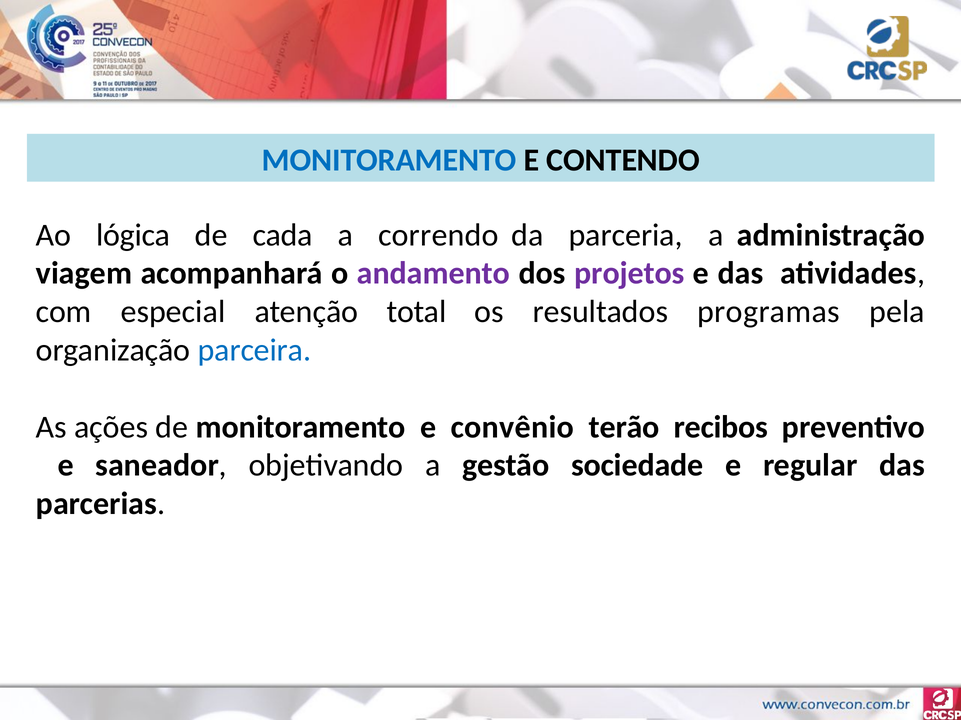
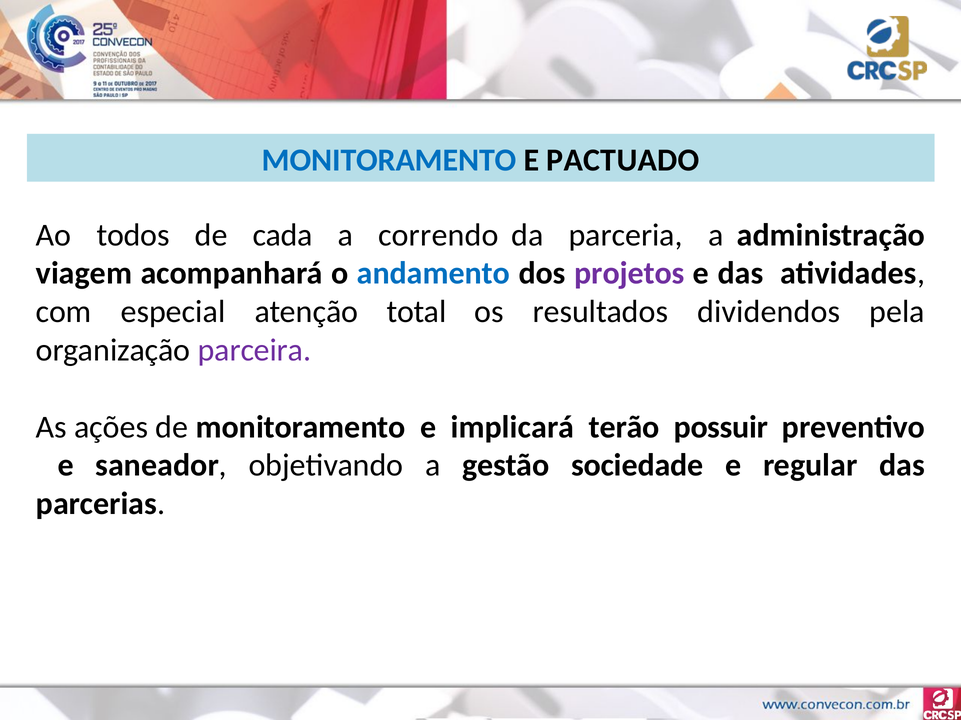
CONTENDO: CONTENDO -> PACTUADO (623, 160)
lógica: lógica -> todos (133, 235)
andamento colour: purple -> blue (433, 274)
programas: programas -> dividendos (769, 312)
parceira colour: blue -> purple (254, 351)
convênio: convênio -> implicará (513, 427)
recibos: recibos -> possuir (721, 427)
